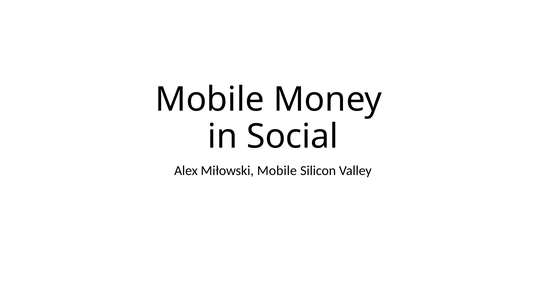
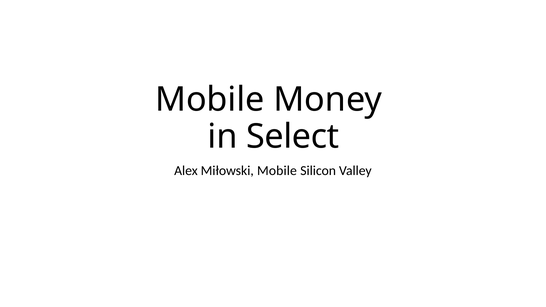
Social: Social -> Select (293, 136)
